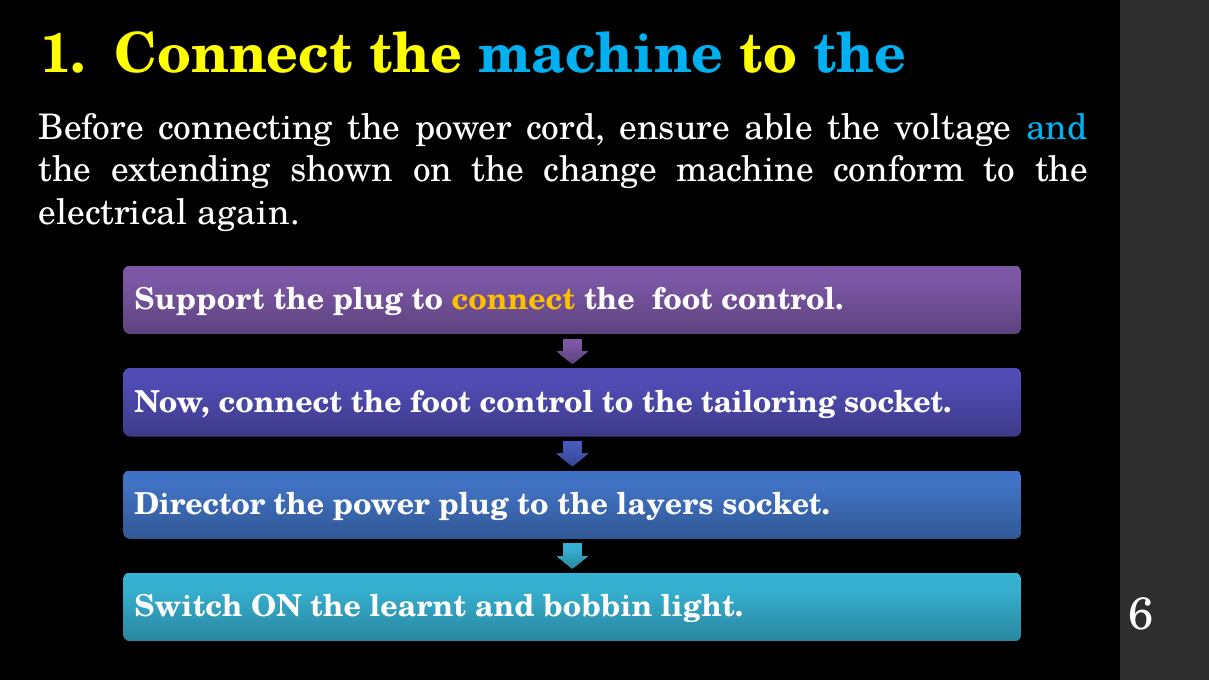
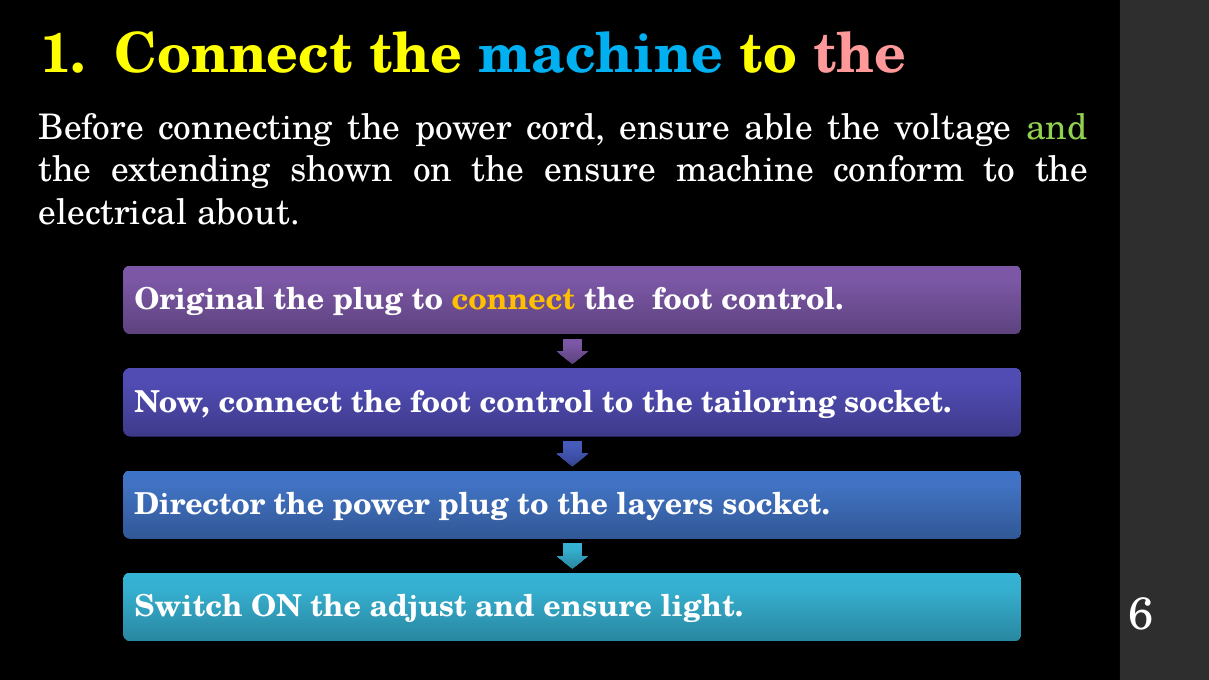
the colour: light blue -> pink (860, 54)
and colour: light blue -> light green (1057, 128)
the change: change -> ensure (600, 170)
again: again -> about (249, 213)
Support: Support -> Original (200, 300)
learnt: learnt -> adjust (418, 607)
and bobbin: bobbin -> ensure (598, 607)
